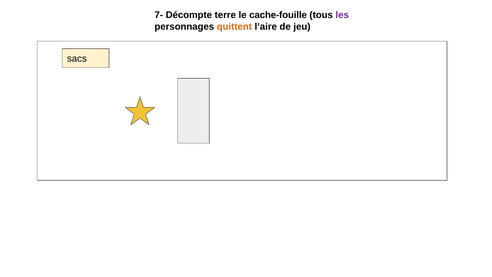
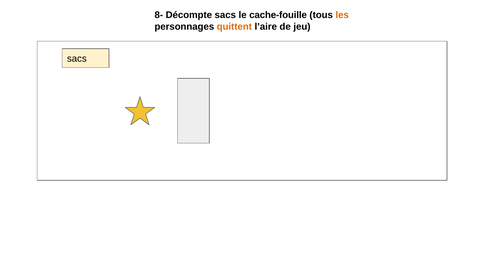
7-: 7- -> 8- (159, 15)
Décompte terre: terre -> sacs (225, 15)
les colour: purple -> orange (342, 15)
